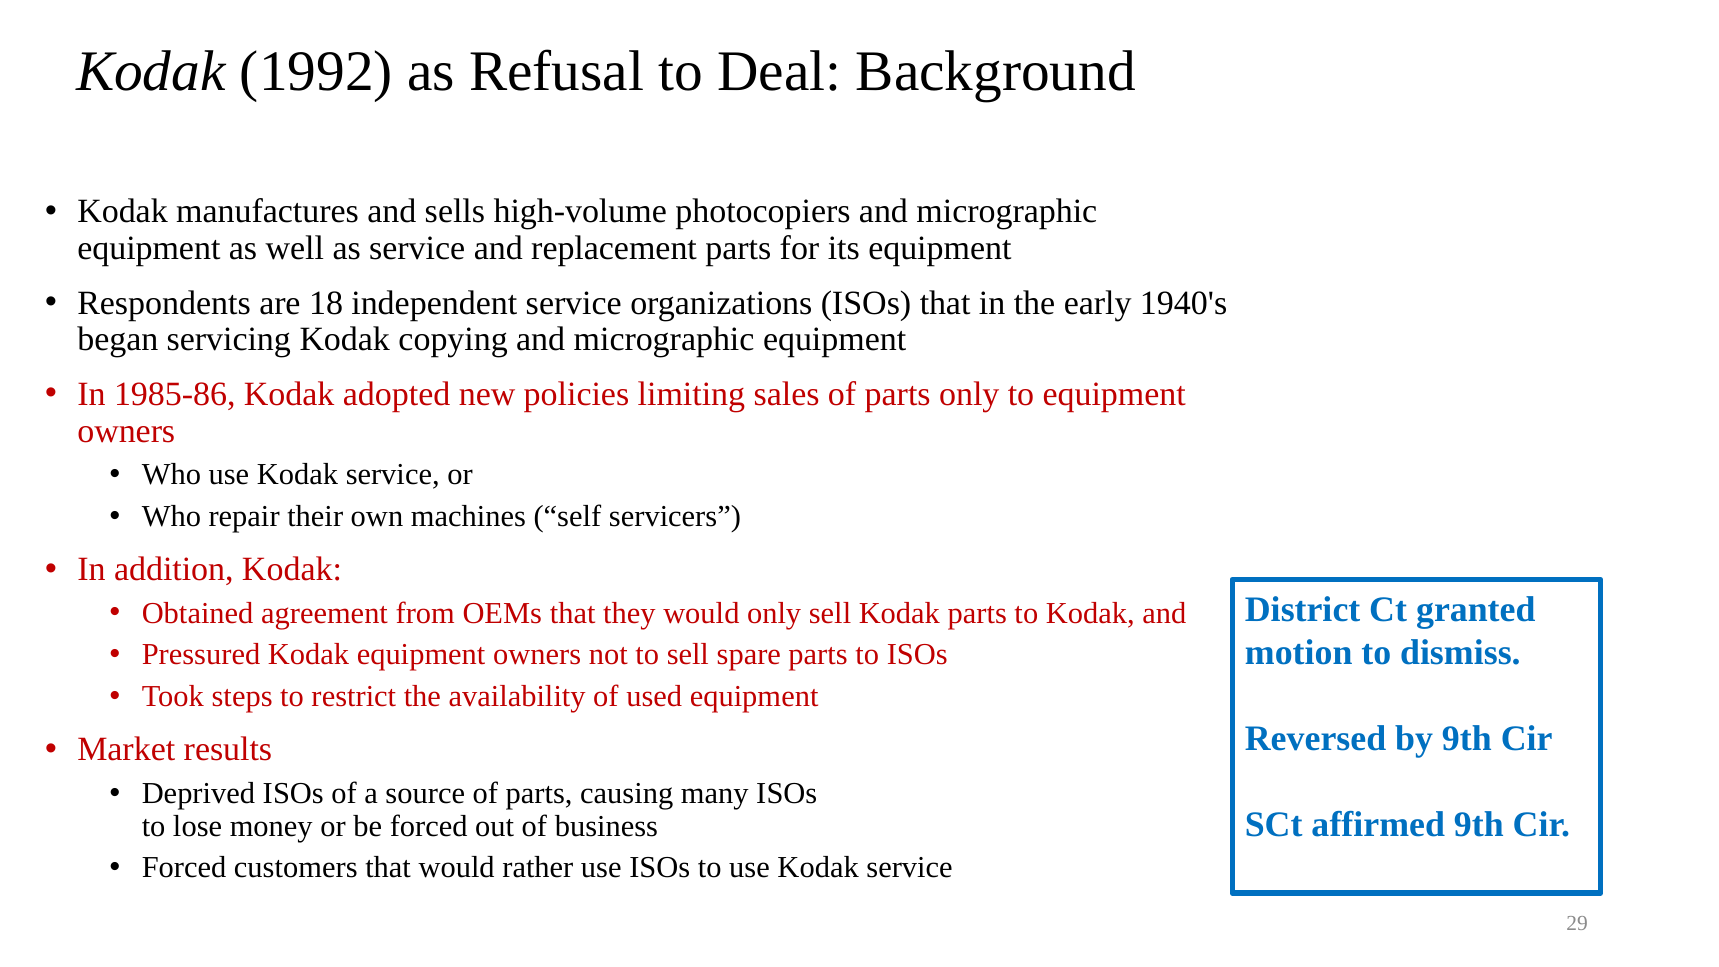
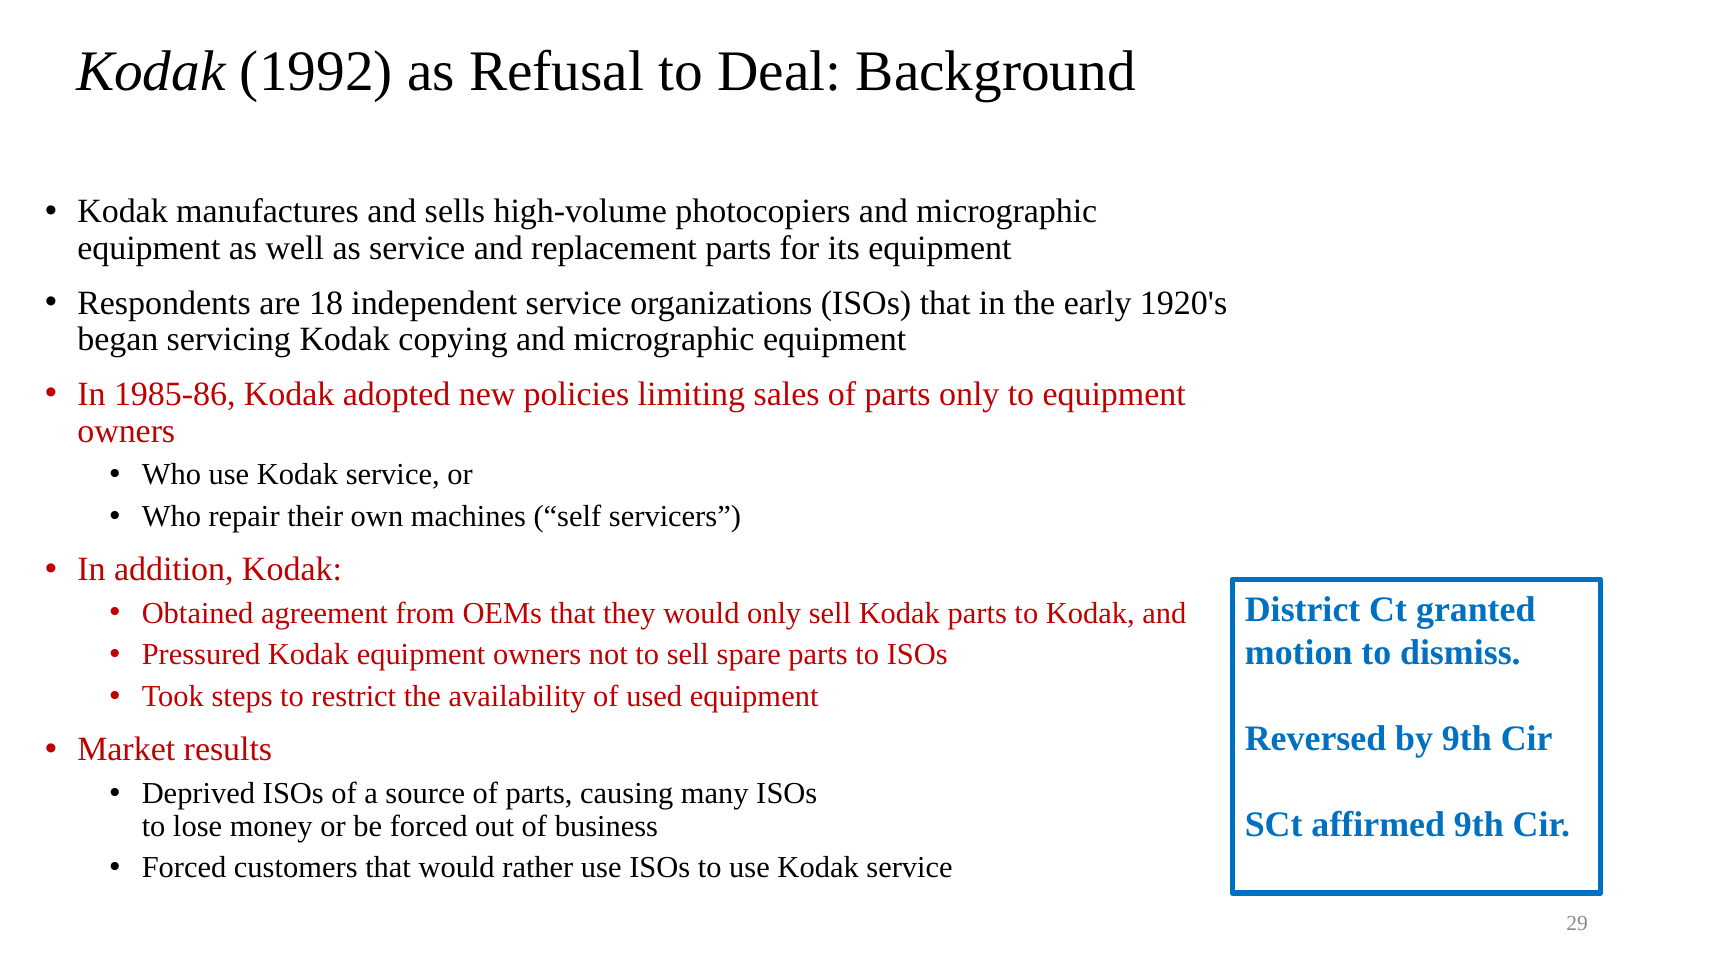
1940's: 1940's -> 1920's (1184, 303)
